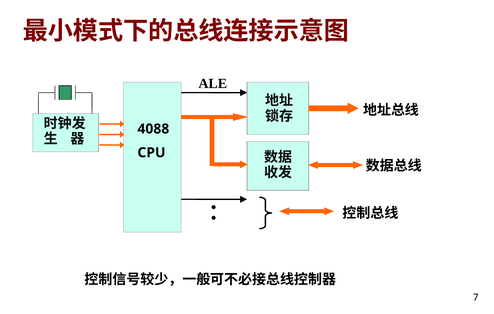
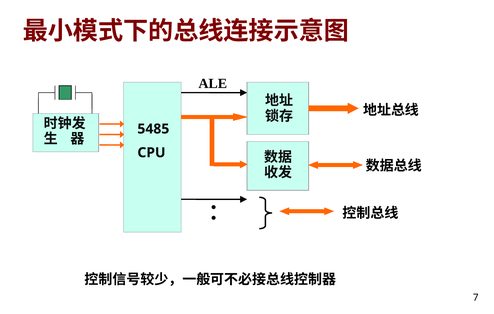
4088: 4088 -> 5485 (153, 129)
